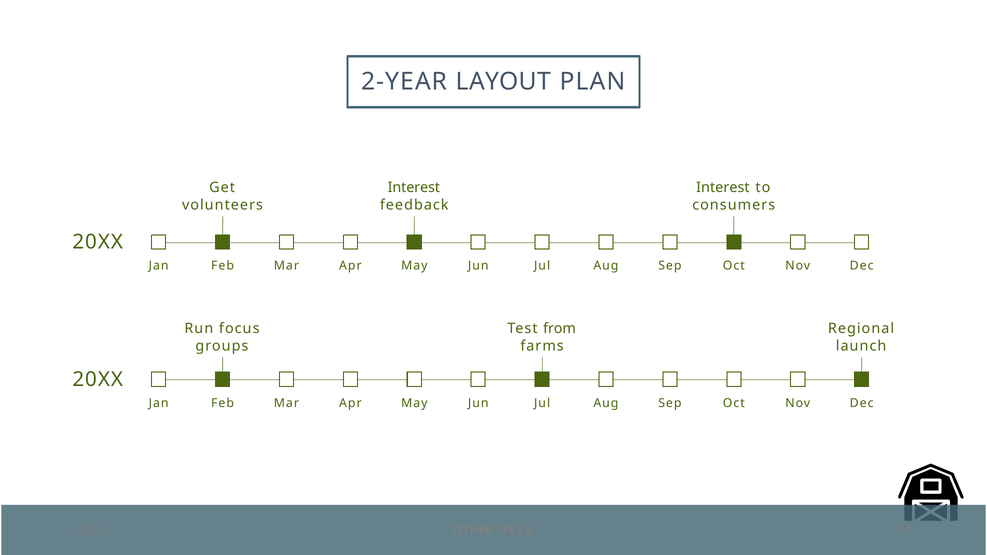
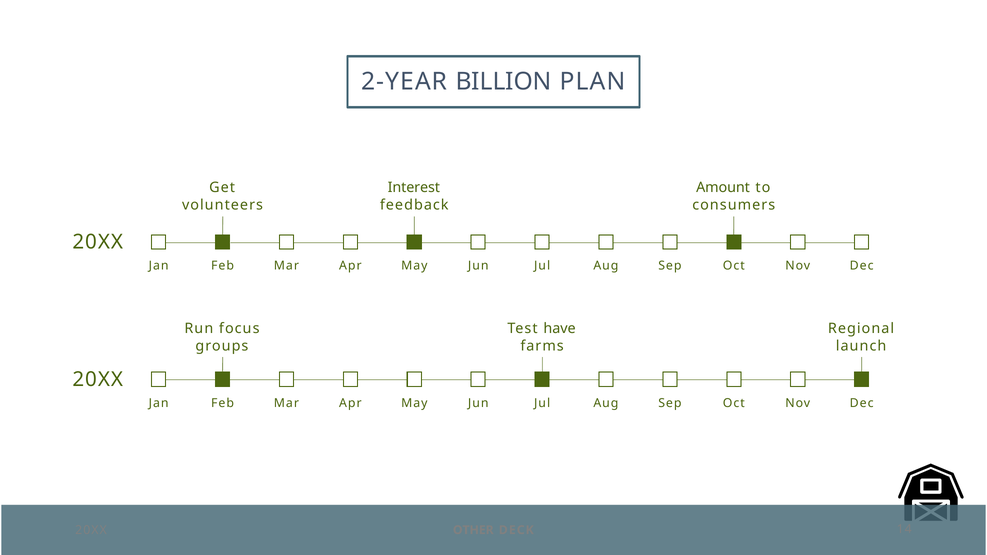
LAYOUT: LAYOUT -> BILLION (504, 82)
Interest: Interest -> Amount (723, 188)
from: from -> have (560, 329)
